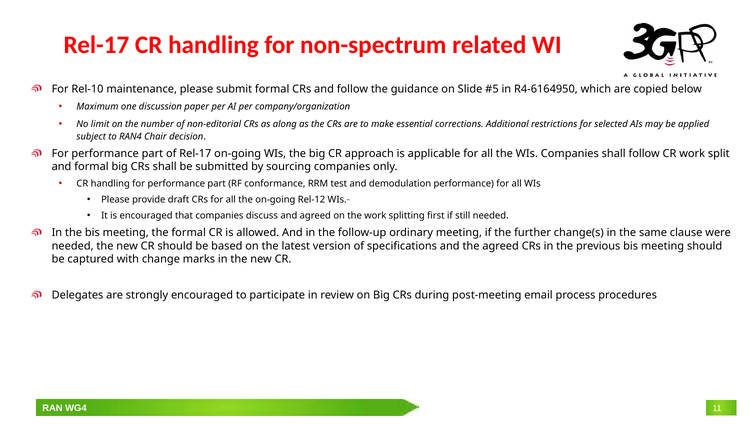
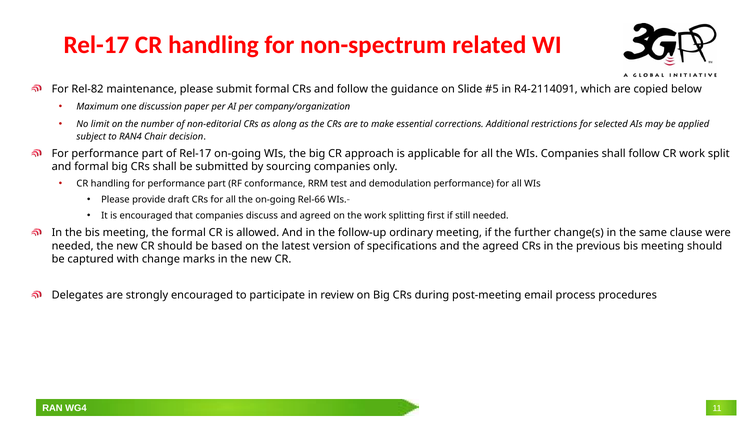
Rel-10: Rel-10 -> Rel-82 (87, 89)
R4-6164950: R4-6164950 -> R4-2114091 (546, 89)
Rel-12: Rel-12 -> Rel-66 (311, 200)
